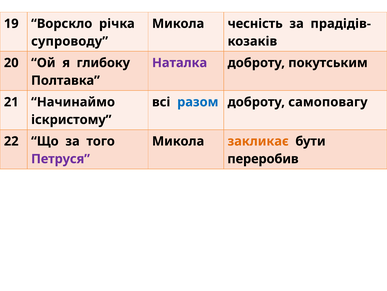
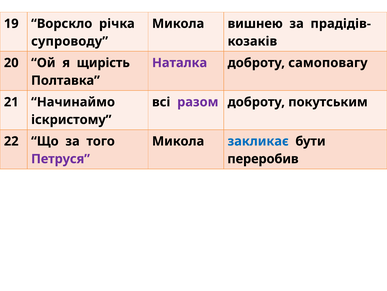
чесність: чесність -> вишнею (255, 24)
глибоку: глибоку -> щирість (103, 63)
покутським: покутським -> самоповагу (328, 63)
разом colour: blue -> purple (198, 102)
самоповагу: самоповагу -> покутським (328, 102)
закликає colour: orange -> blue (258, 141)
